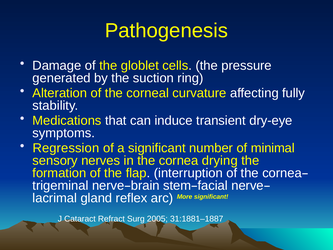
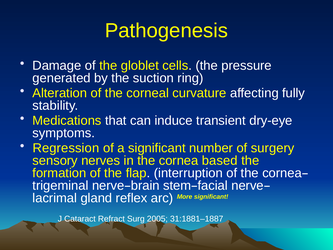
minimal: minimal -> surgery (273, 148)
drying: drying -> based (220, 160)
